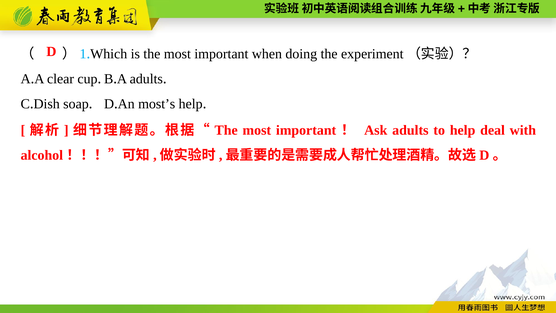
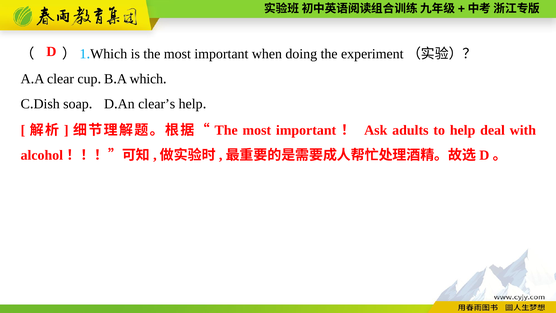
adults: adults -> which (146, 79)
most’s: most’s -> clear’s (157, 104)
